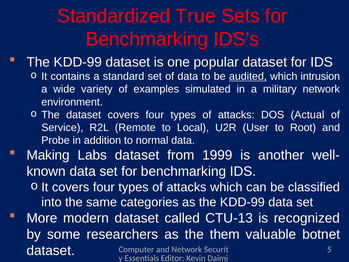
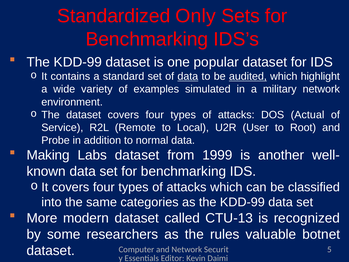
True: True -> Only (196, 16)
data underline: none -> present (188, 76)
intrusion: intrusion -> highlight (320, 76)
them: them -> rules (225, 234)
